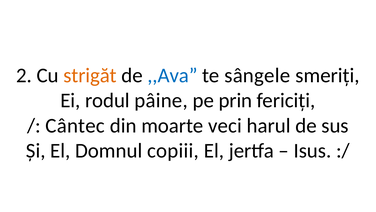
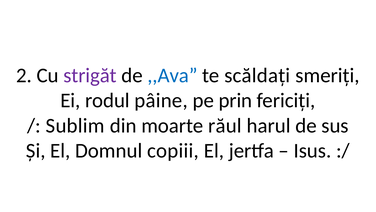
strigăt colour: orange -> purple (90, 75)
sângele: sângele -> scăldați (257, 75)
Cântec: Cântec -> Sublim (75, 125)
veci: veci -> răul (225, 125)
